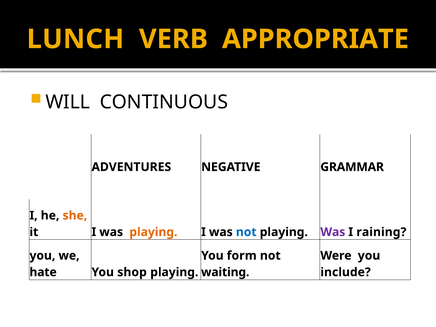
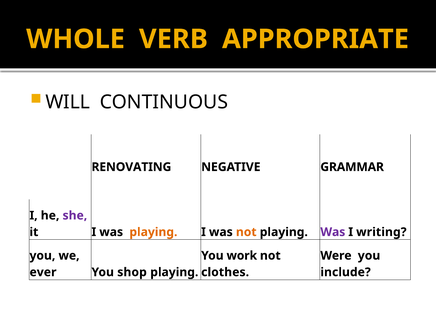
LUNCH: LUNCH -> WHOLE (76, 39)
ADVENTURES: ADVENTURES -> RENOVATING (131, 167)
she colour: orange -> purple (75, 215)
not colour: blue -> orange (246, 232)
raining: raining -> writing (381, 232)
form: form -> work (242, 256)
hate: hate -> ever (43, 272)
waiting: waiting -> clothes (225, 272)
